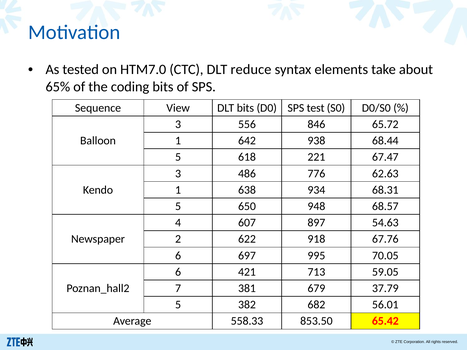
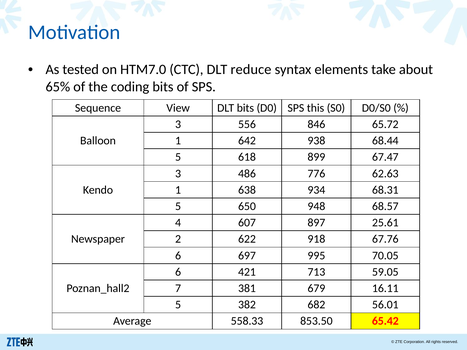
test: test -> this (316, 108)
221: 221 -> 899 (316, 157)
54.63: 54.63 -> 25.61 (385, 223)
37.79: 37.79 -> 16.11 (385, 289)
